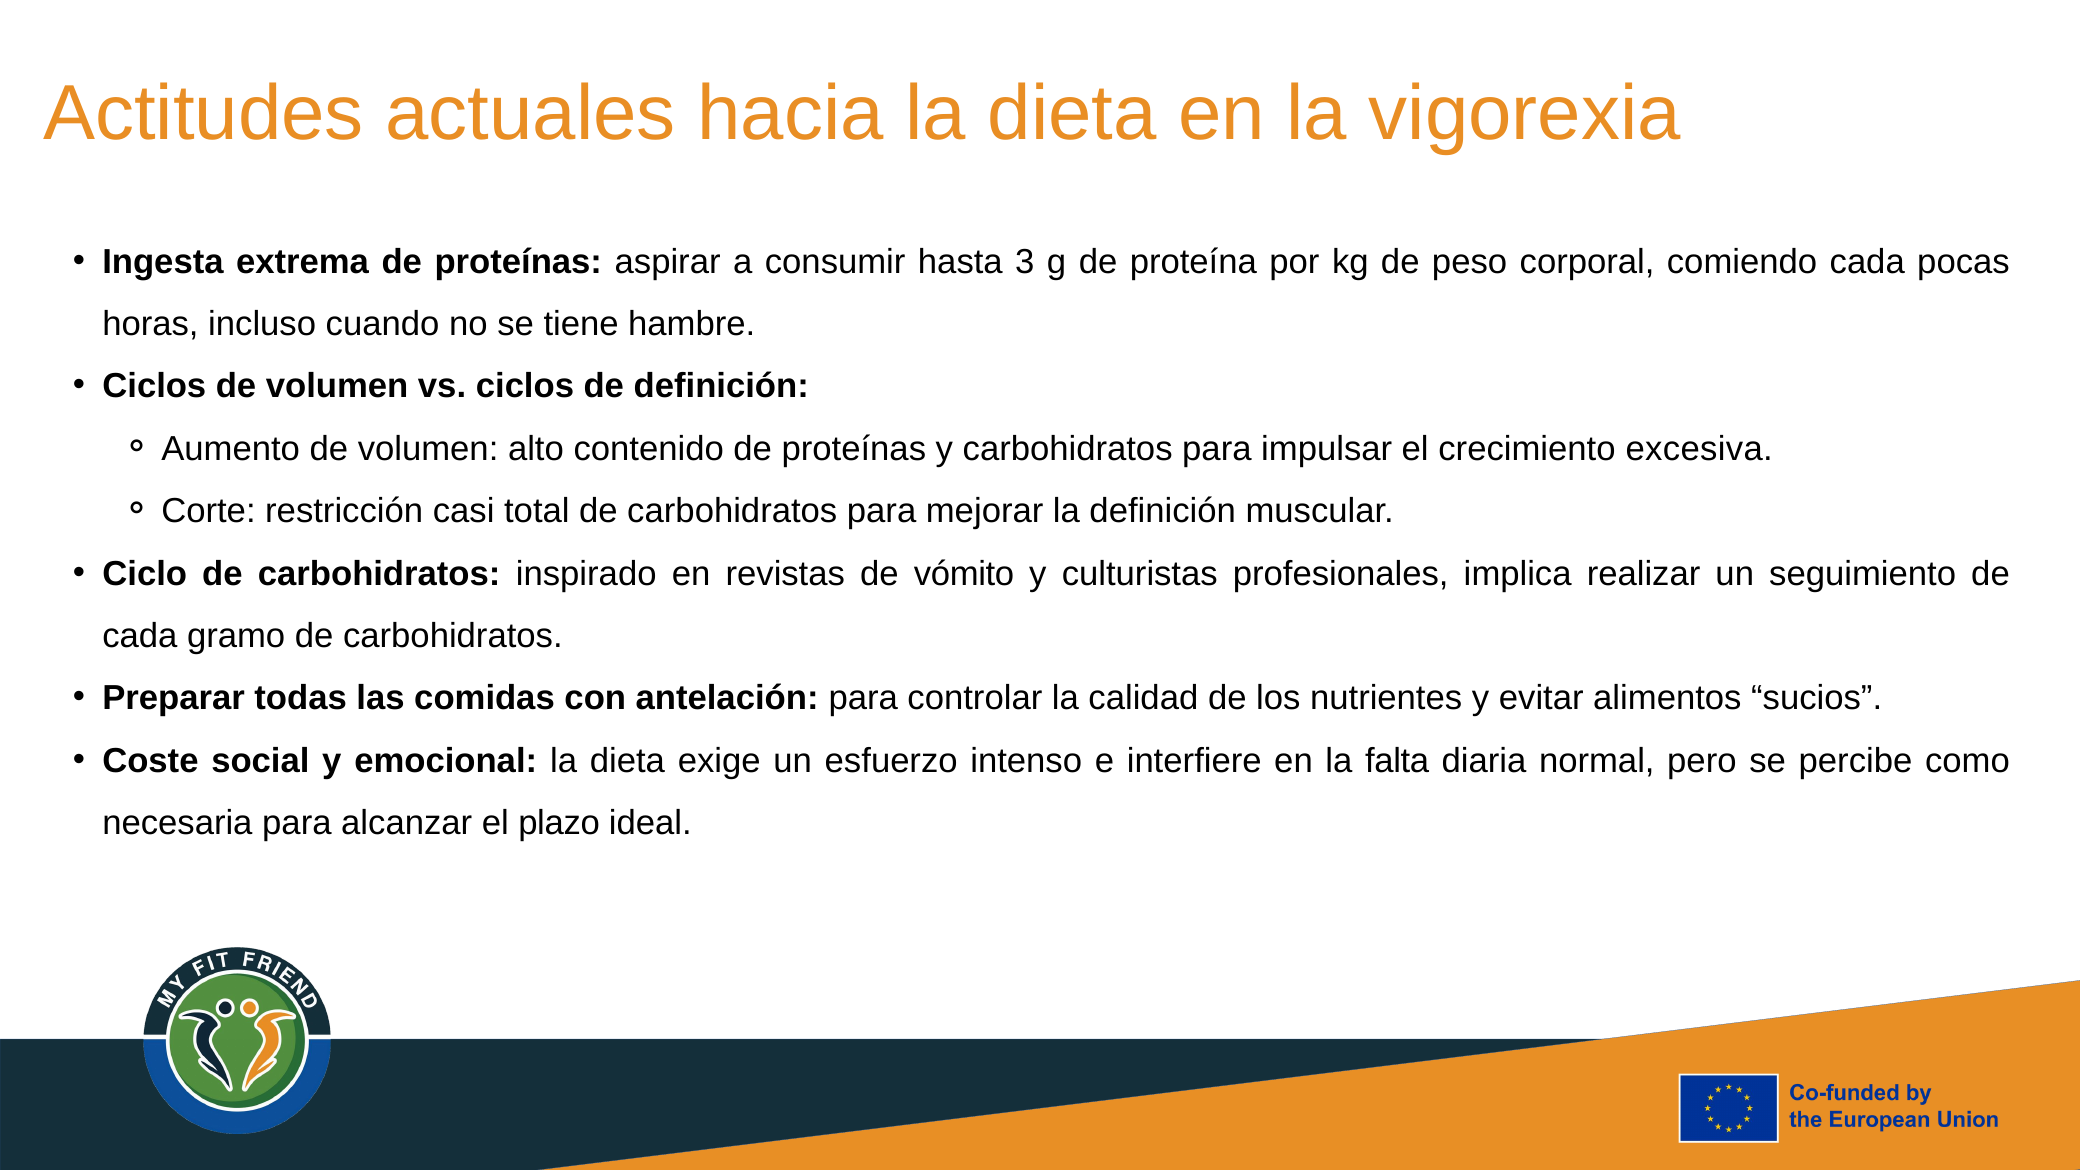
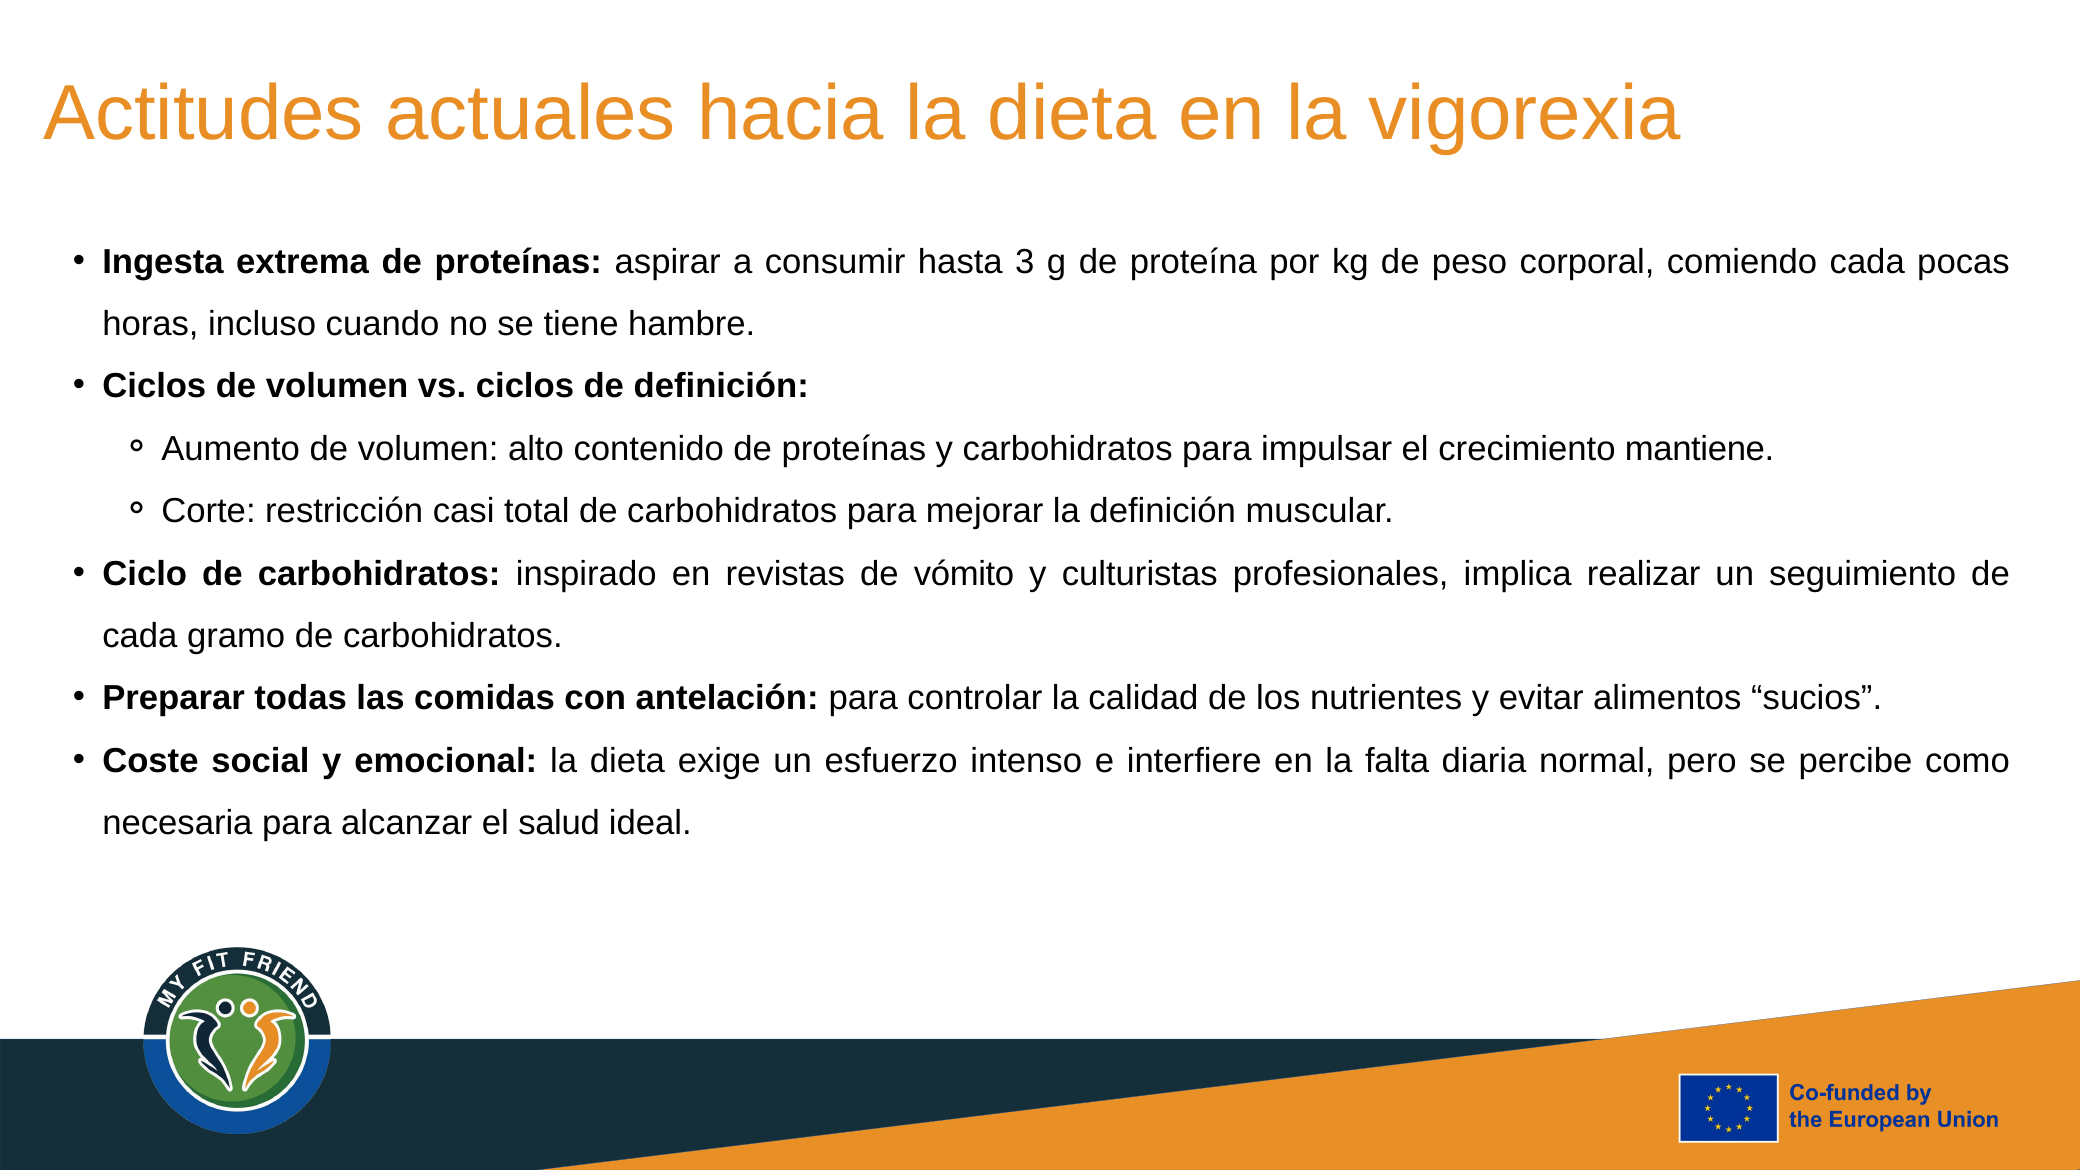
excesiva: excesiva -> mantiene (1700, 449)
plazo: plazo -> salud (559, 823)
